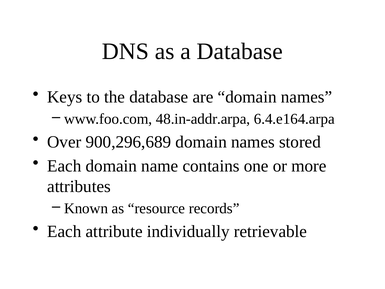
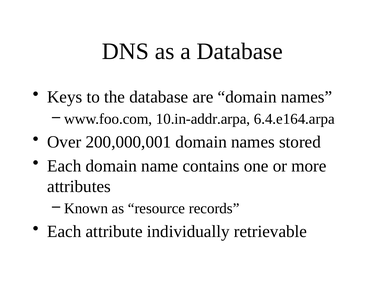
48.in-addr.arpa: 48.in-addr.arpa -> 10.in-addr.arpa (203, 119)
900,296,689: 900,296,689 -> 200,000,001 (128, 142)
